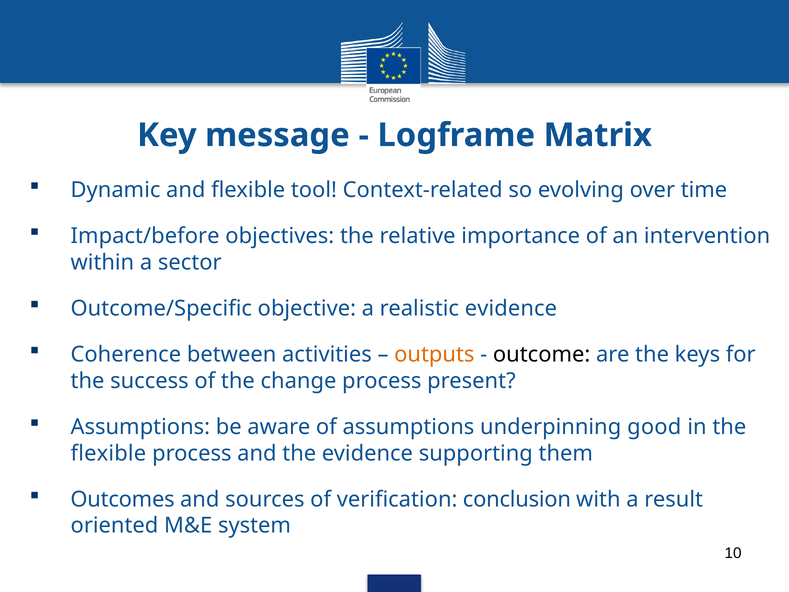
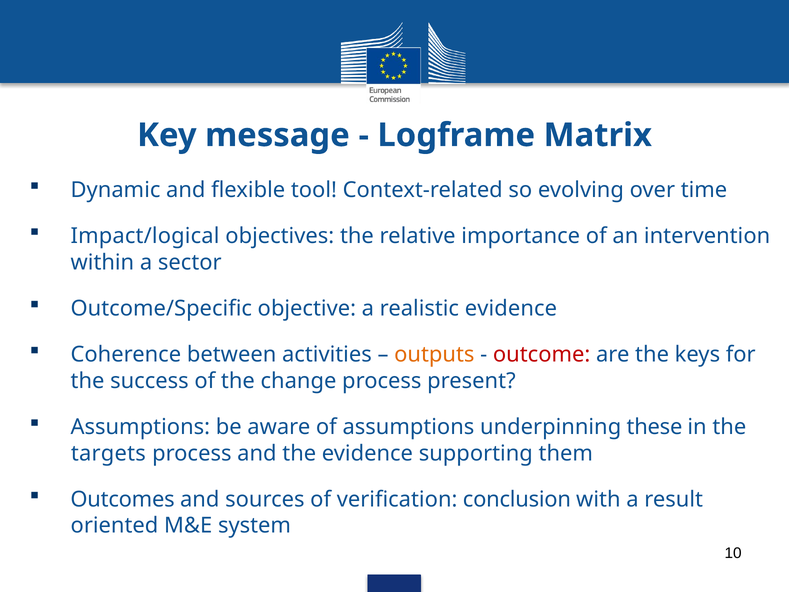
Impact/before: Impact/before -> Impact/logical (145, 236)
outcome colour: black -> red (542, 355)
good: good -> these (654, 427)
flexible: flexible -> targets (108, 453)
